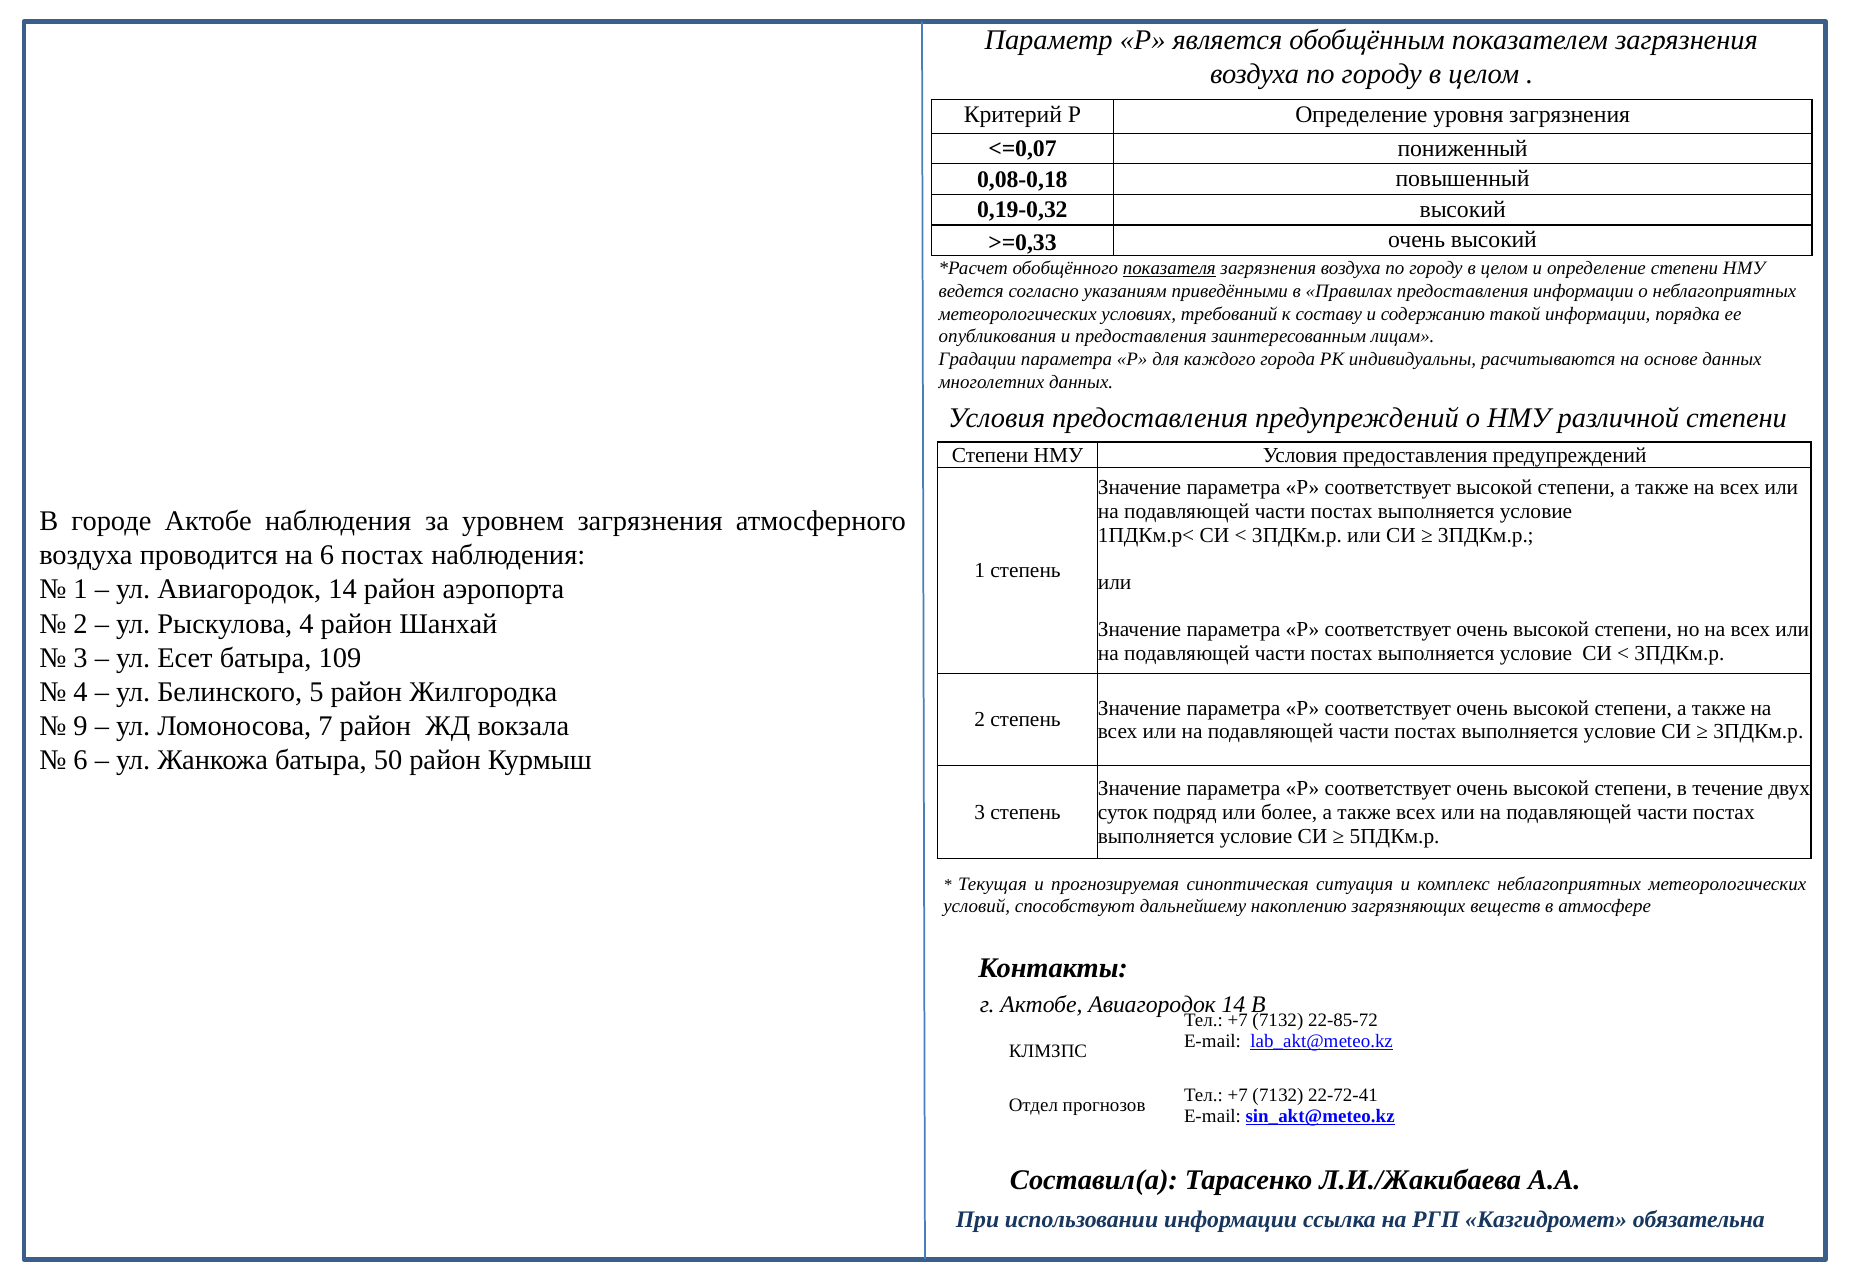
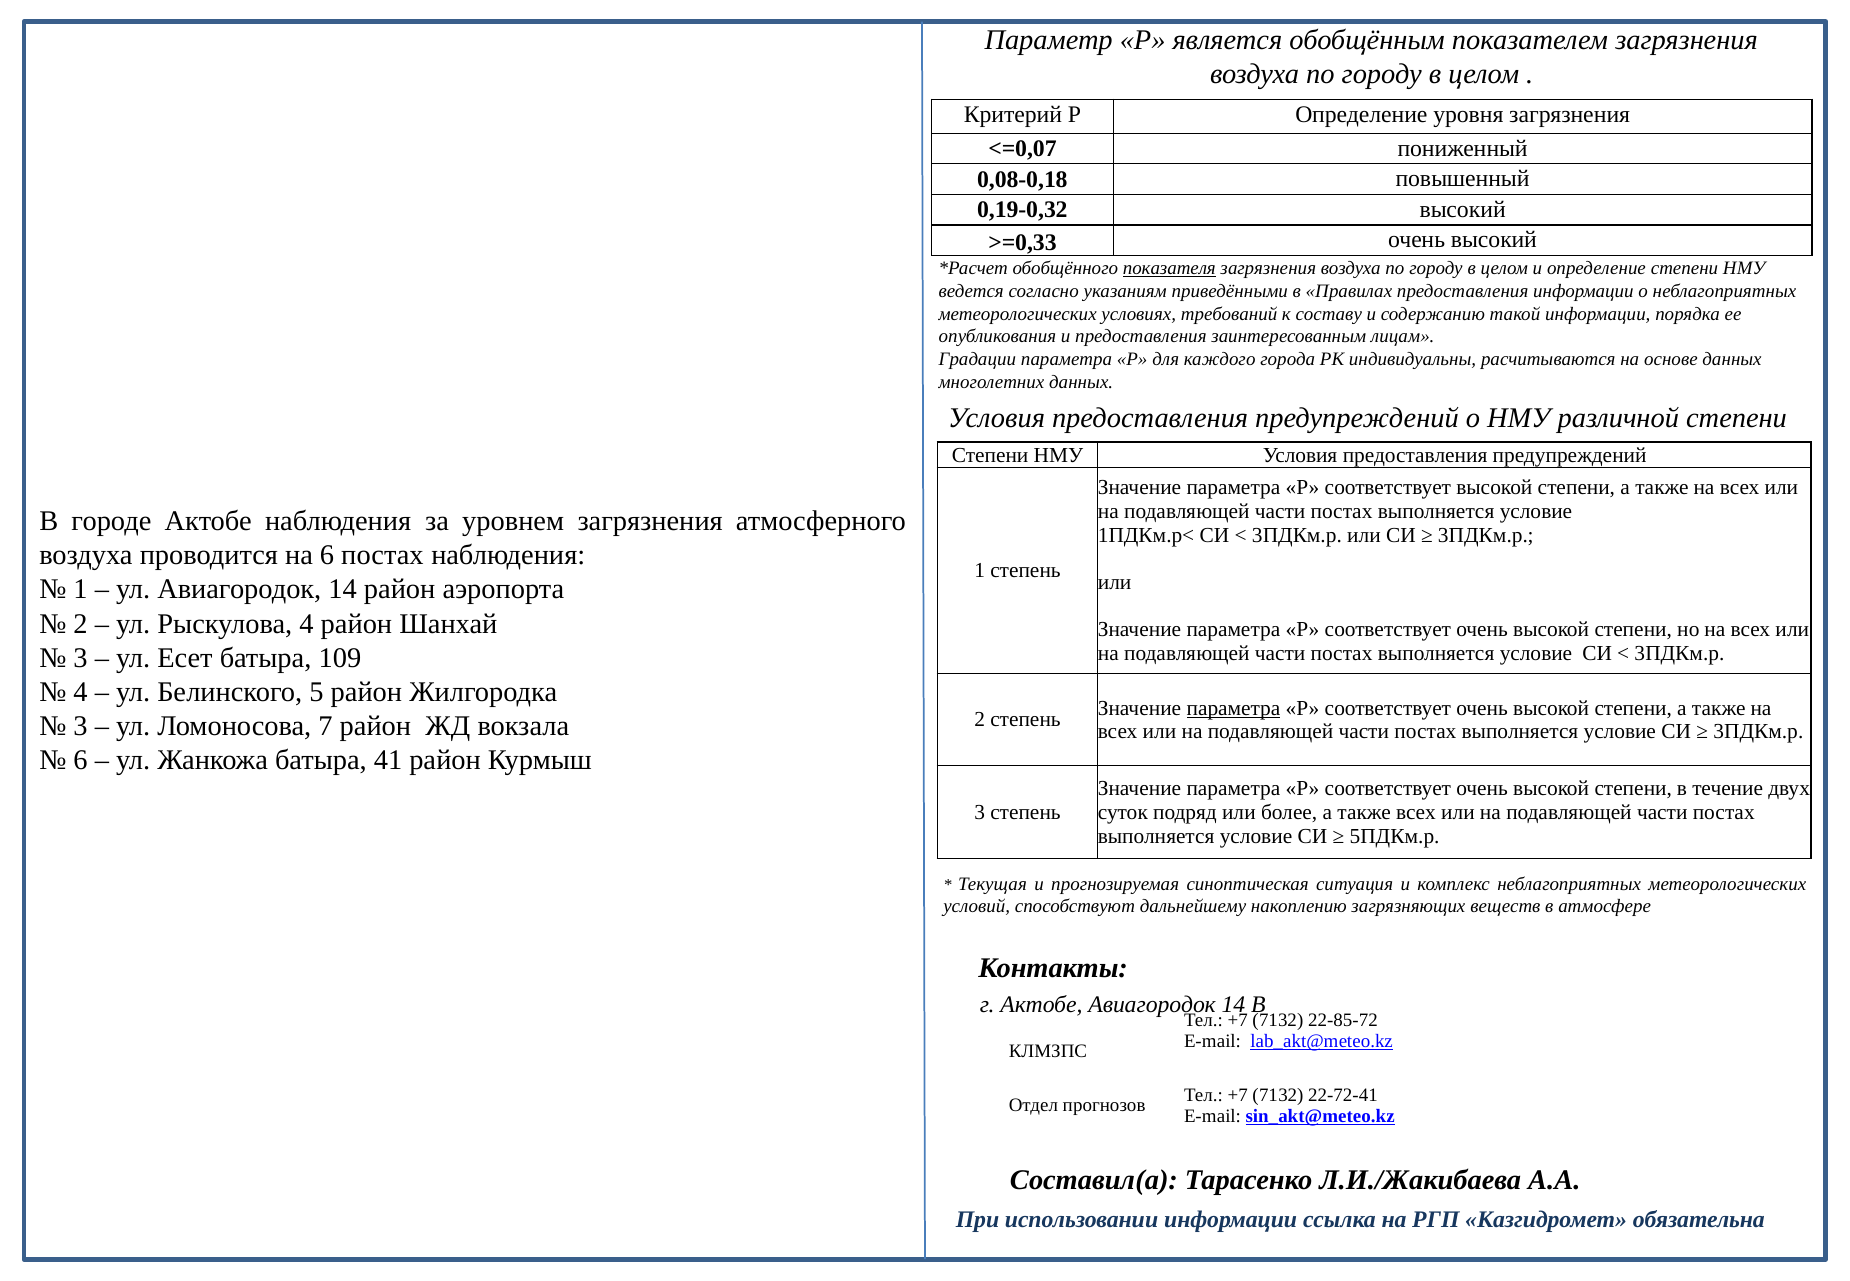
параметра underline: none -> present (1233, 708)
9: 9 -> 3 (81, 726)
50: 50 -> 41 (388, 760)
